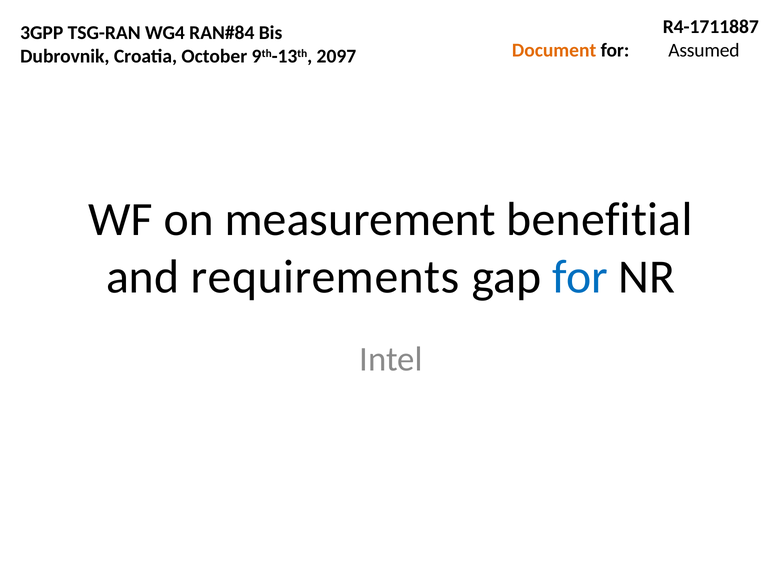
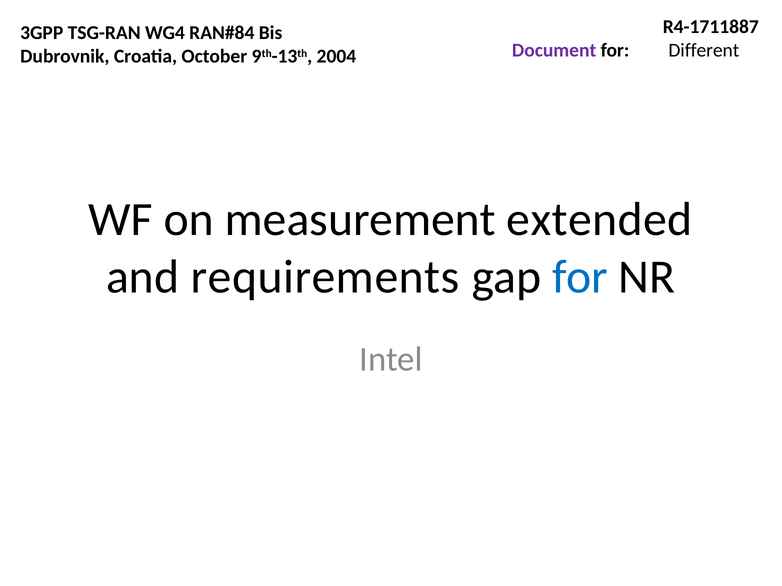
Document colour: orange -> purple (554, 50)
Assumed: Assumed -> Different (704, 50)
2097: 2097 -> 2004 (336, 57)
benefitial: benefitial -> extended (599, 220)
